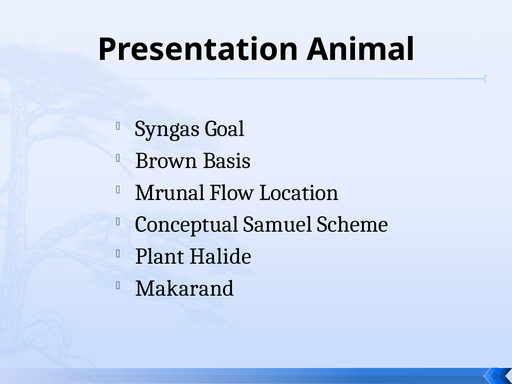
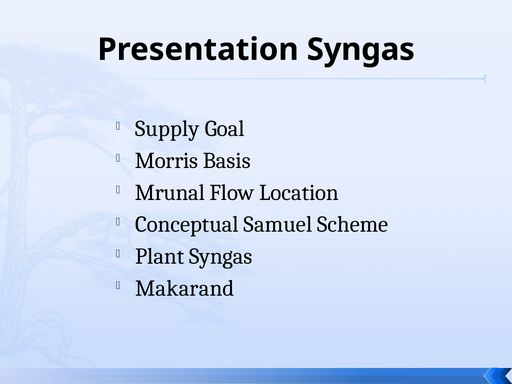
Presentation Animal: Animal -> Syngas (361, 50)
Syngas: Syngas -> Supply (167, 129)
Brown: Brown -> Morris (167, 161)
Plant Halide: Halide -> Syngas (221, 256)
